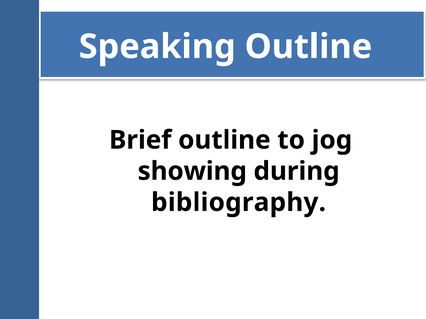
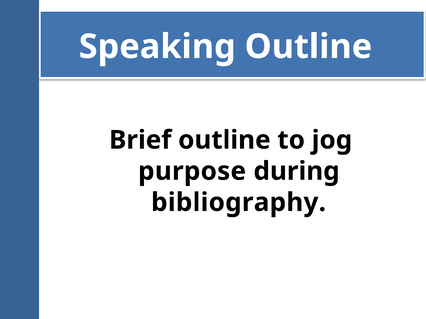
showing: showing -> purpose (192, 171)
